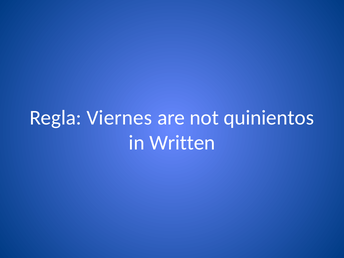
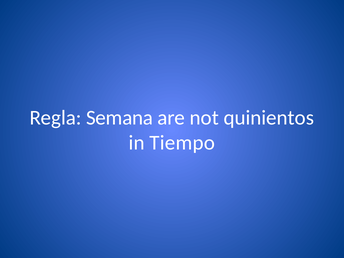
Viernes: Viernes -> Semana (120, 118)
Written: Written -> Tiempo (182, 143)
